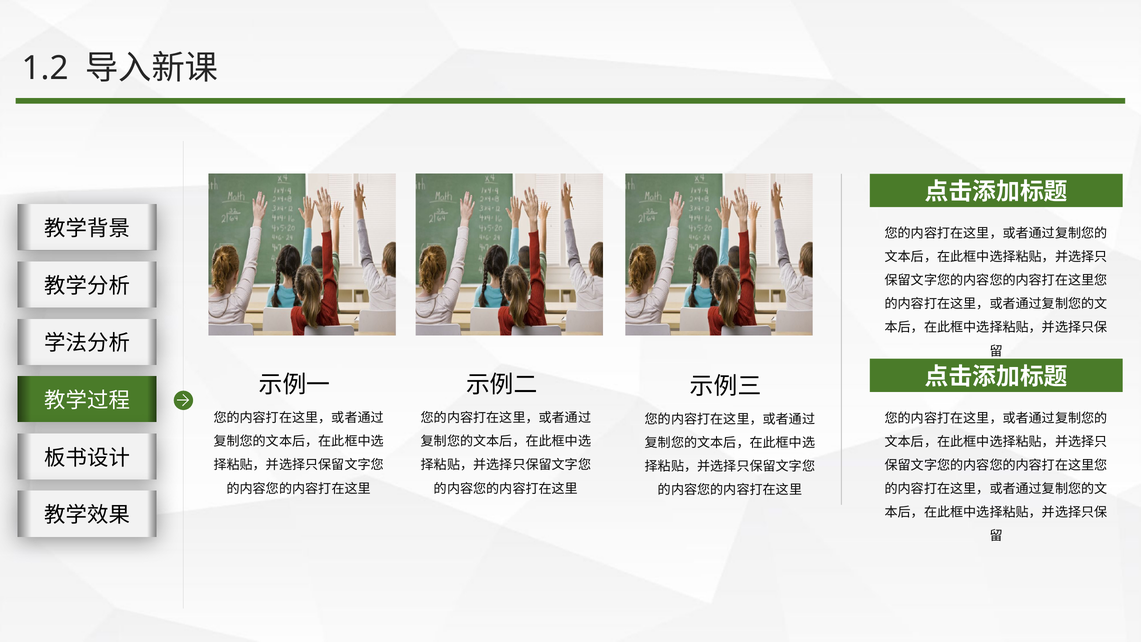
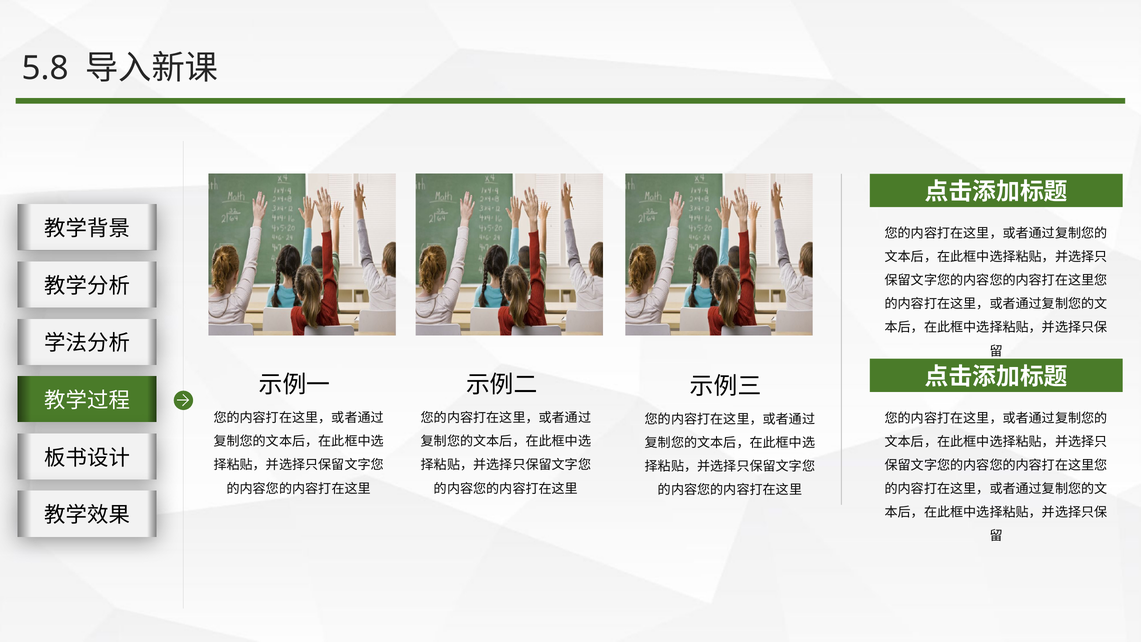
1.2: 1.2 -> 5.8 (45, 68)
